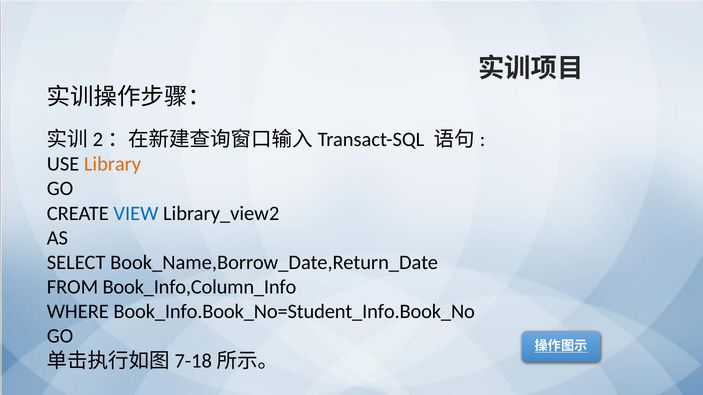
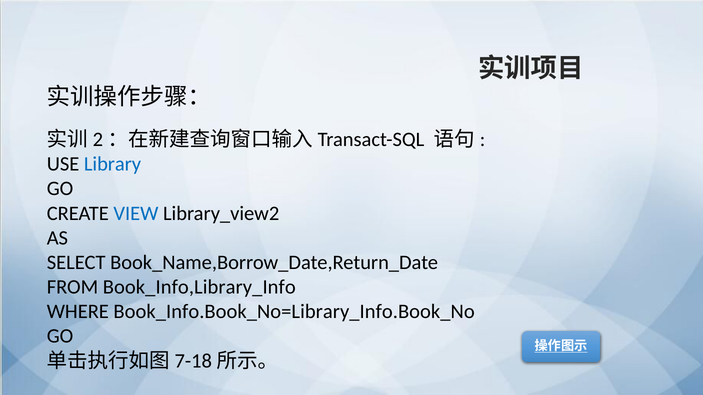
Library colour: orange -> blue (112, 164)
Book_Info,Column_Info: Book_Info,Column_Info -> Book_Info,Library_Info (199, 287)
Book_Info.Book_No=Student_Info.Book_No: Book_Info.Book_No=Student_Info.Book_No -> Book_Info.Book_No=Library_Info.Book_No (294, 312)
